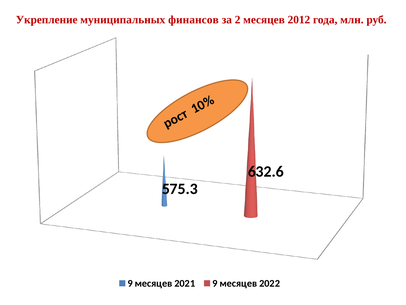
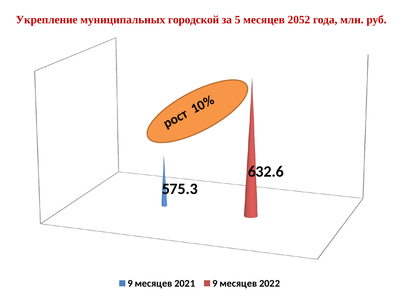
финансов: финансов -> городской (194, 20)
2: 2 -> 5 (238, 20)
2012: 2012 -> 2052 (299, 20)
